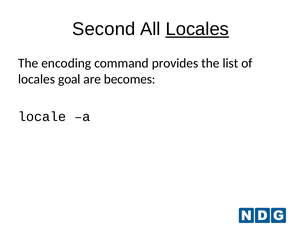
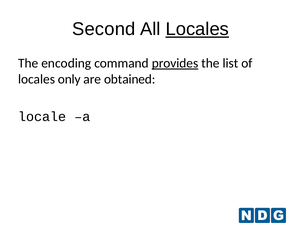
provides underline: none -> present (175, 63)
goal: goal -> only (69, 79)
becomes: becomes -> obtained (130, 79)
